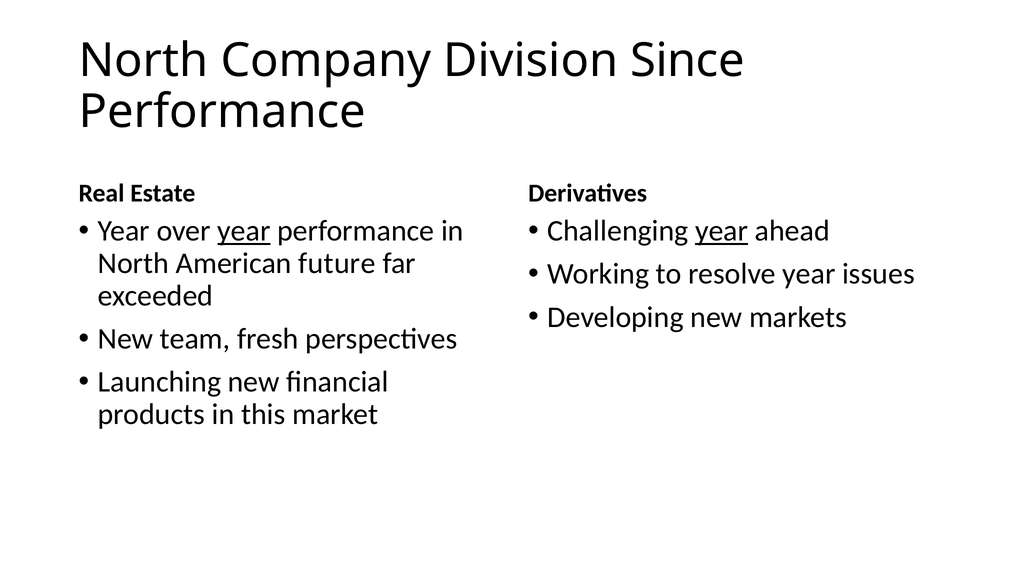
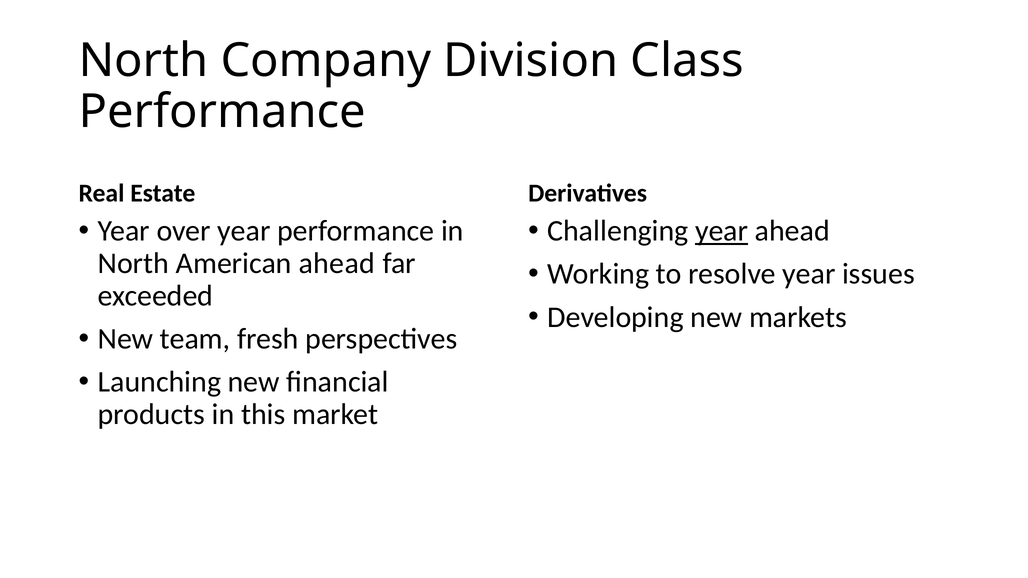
Since: Since -> Class (687, 61)
year underline: present -> none (244, 231)
American future: future -> ahead (337, 264)
